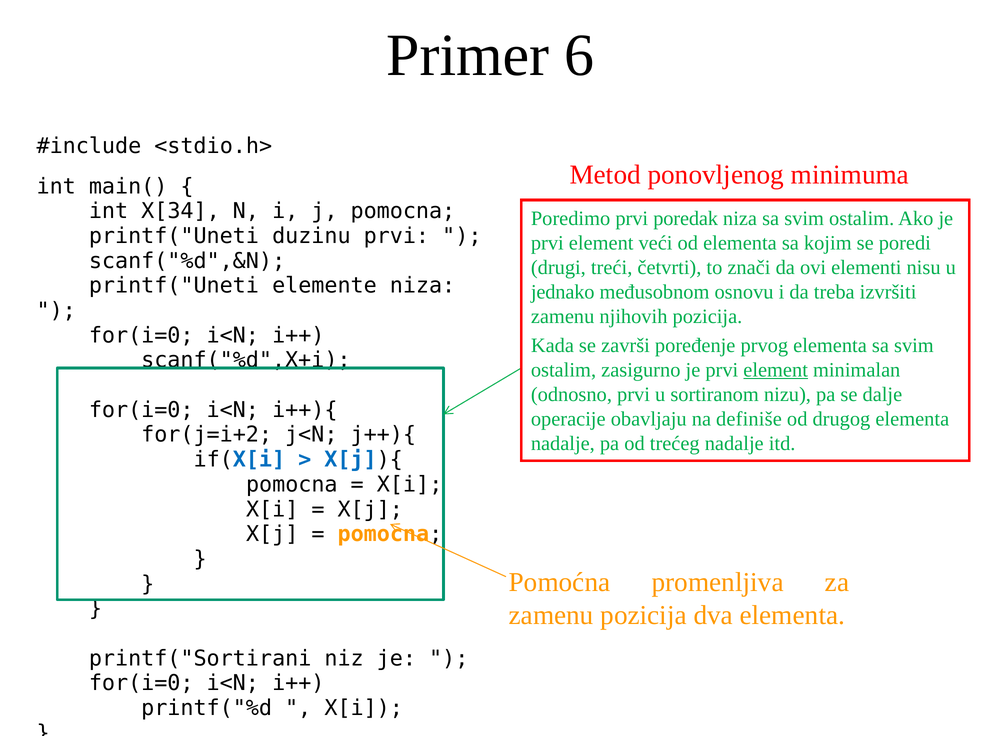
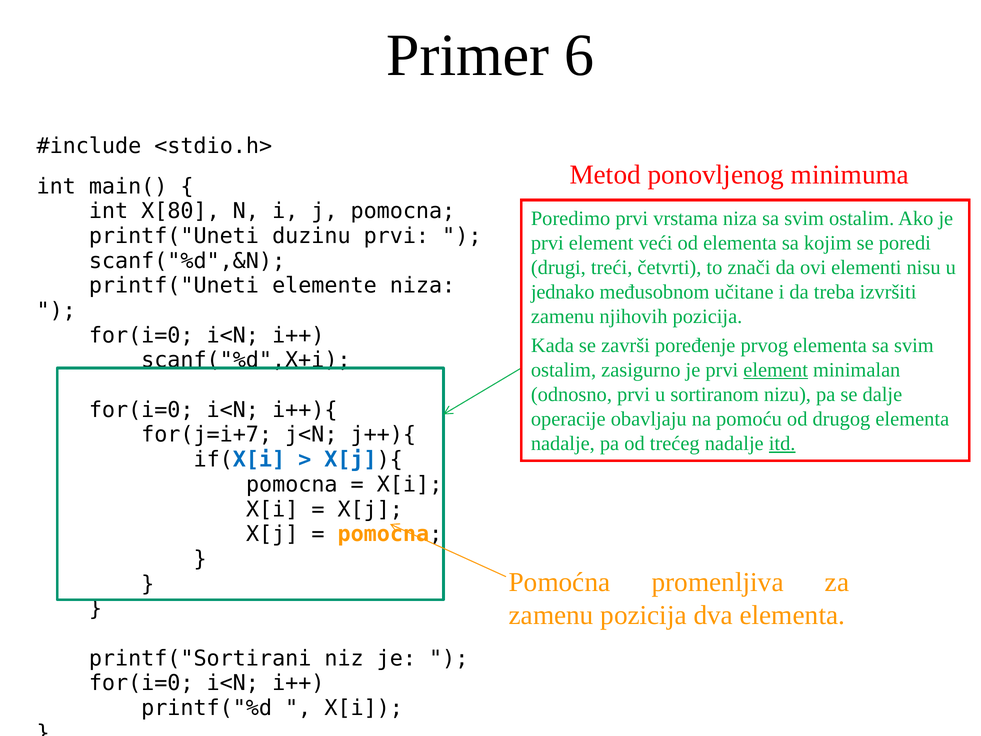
X[34: X[34 -> X[80 (180, 211)
poredak: poredak -> vrstama (686, 218)
osnovu: osnovu -> učitane (744, 292)
definiše: definiše -> pomoću (749, 419)
for(j=i+2: for(j=i+2 -> for(j=i+7 (207, 435)
itd underline: none -> present (782, 443)
